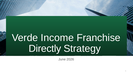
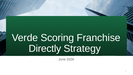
Income: Income -> Scoring (57, 38)
